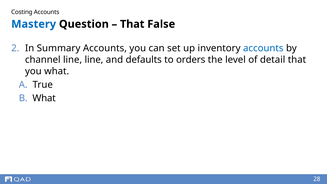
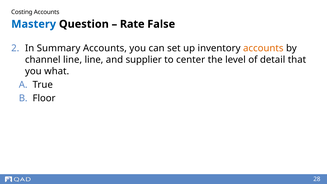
That: That -> Rate (132, 24)
accounts colour: blue -> orange (263, 48)
defaults: defaults -> supplier (144, 60)
orders: orders -> center (191, 60)
What: What -> Floor (44, 98)
